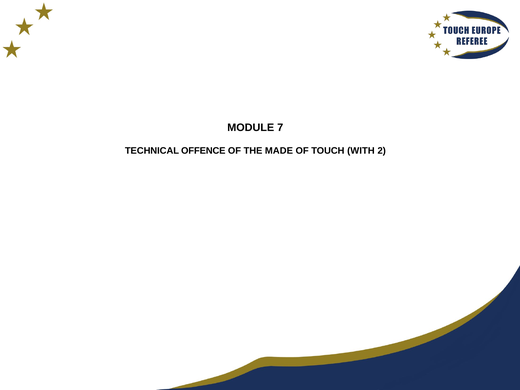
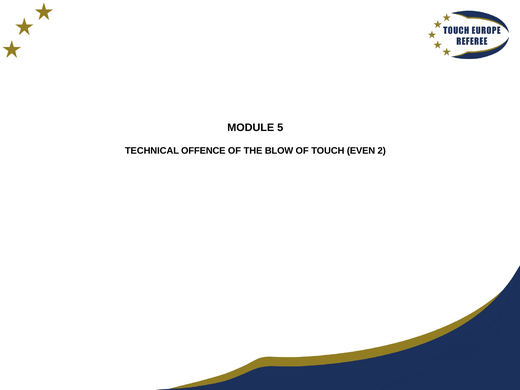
7: 7 -> 5 (280, 128)
MADE: MADE -> BLOW (279, 151)
WITH: WITH -> EVEN (361, 151)
